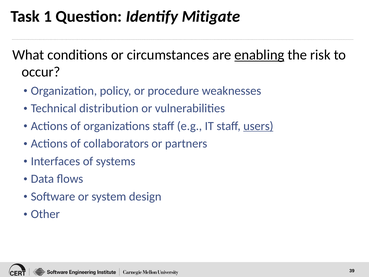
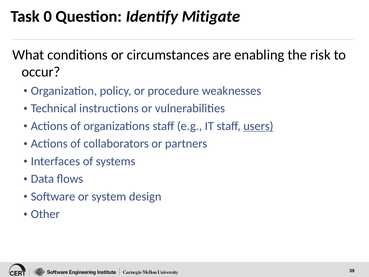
1: 1 -> 0 (48, 16)
enabling underline: present -> none (259, 55)
distribution: distribution -> instructions (109, 108)
